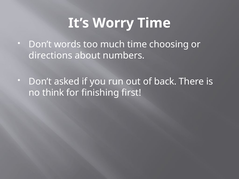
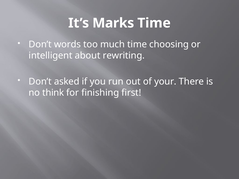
Worry: Worry -> Marks (113, 23)
directions: directions -> intelligent (51, 56)
numbers: numbers -> rewriting (124, 56)
back: back -> your (165, 82)
